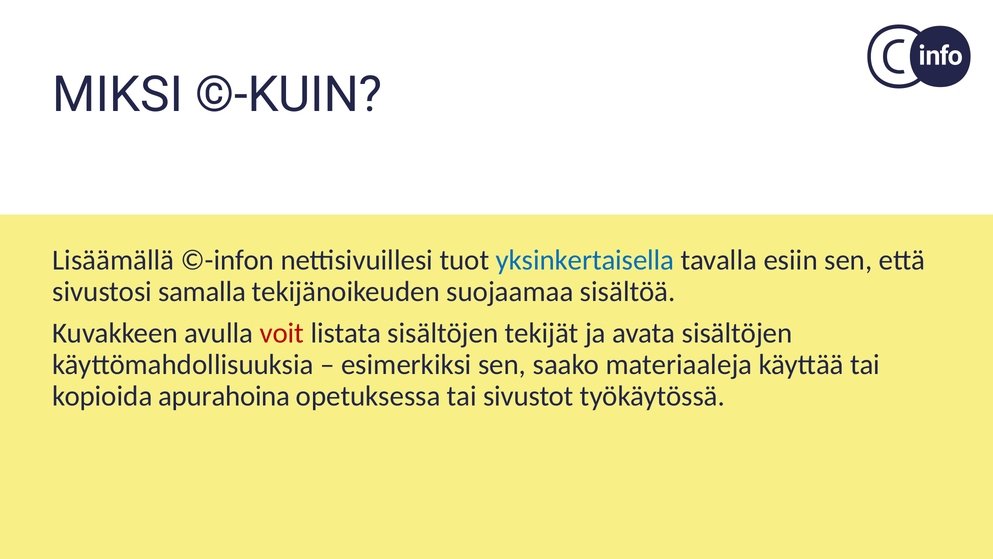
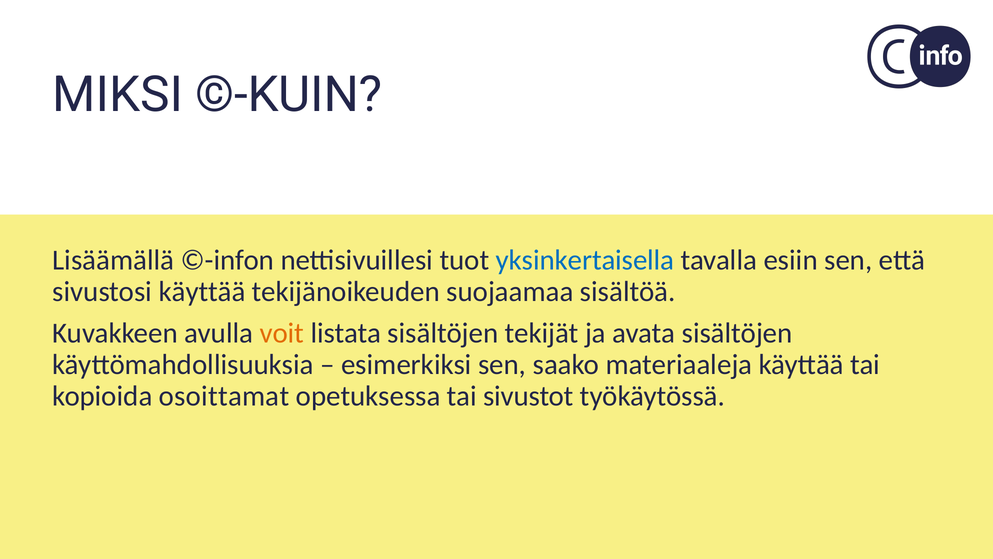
sivustosi samalla: samalla -> käyttää (202, 291)
voit colour: red -> orange (282, 333)
apurahoina: apurahoina -> osoittamat (224, 396)
